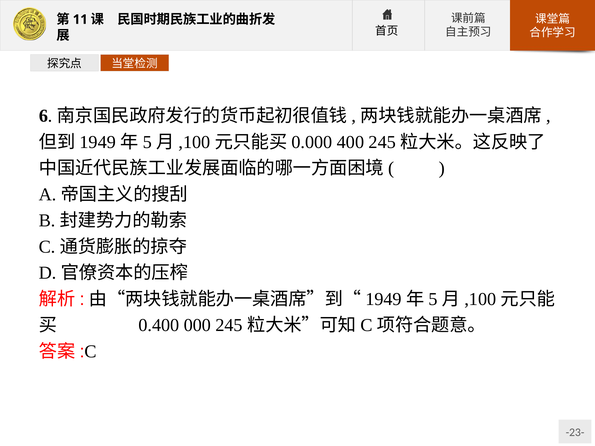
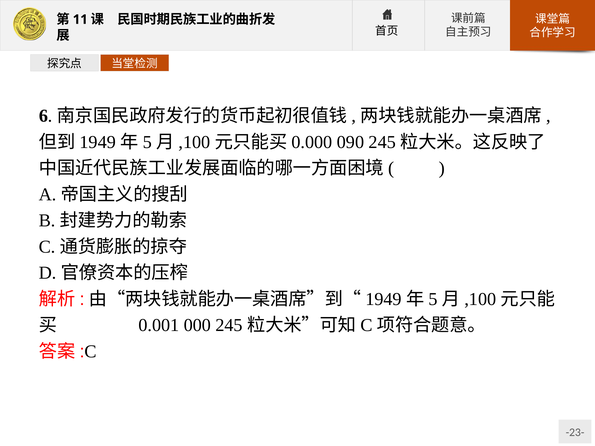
400: 400 -> 090 (350, 142)
0.400: 0.400 -> 0.001 (159, 325)
